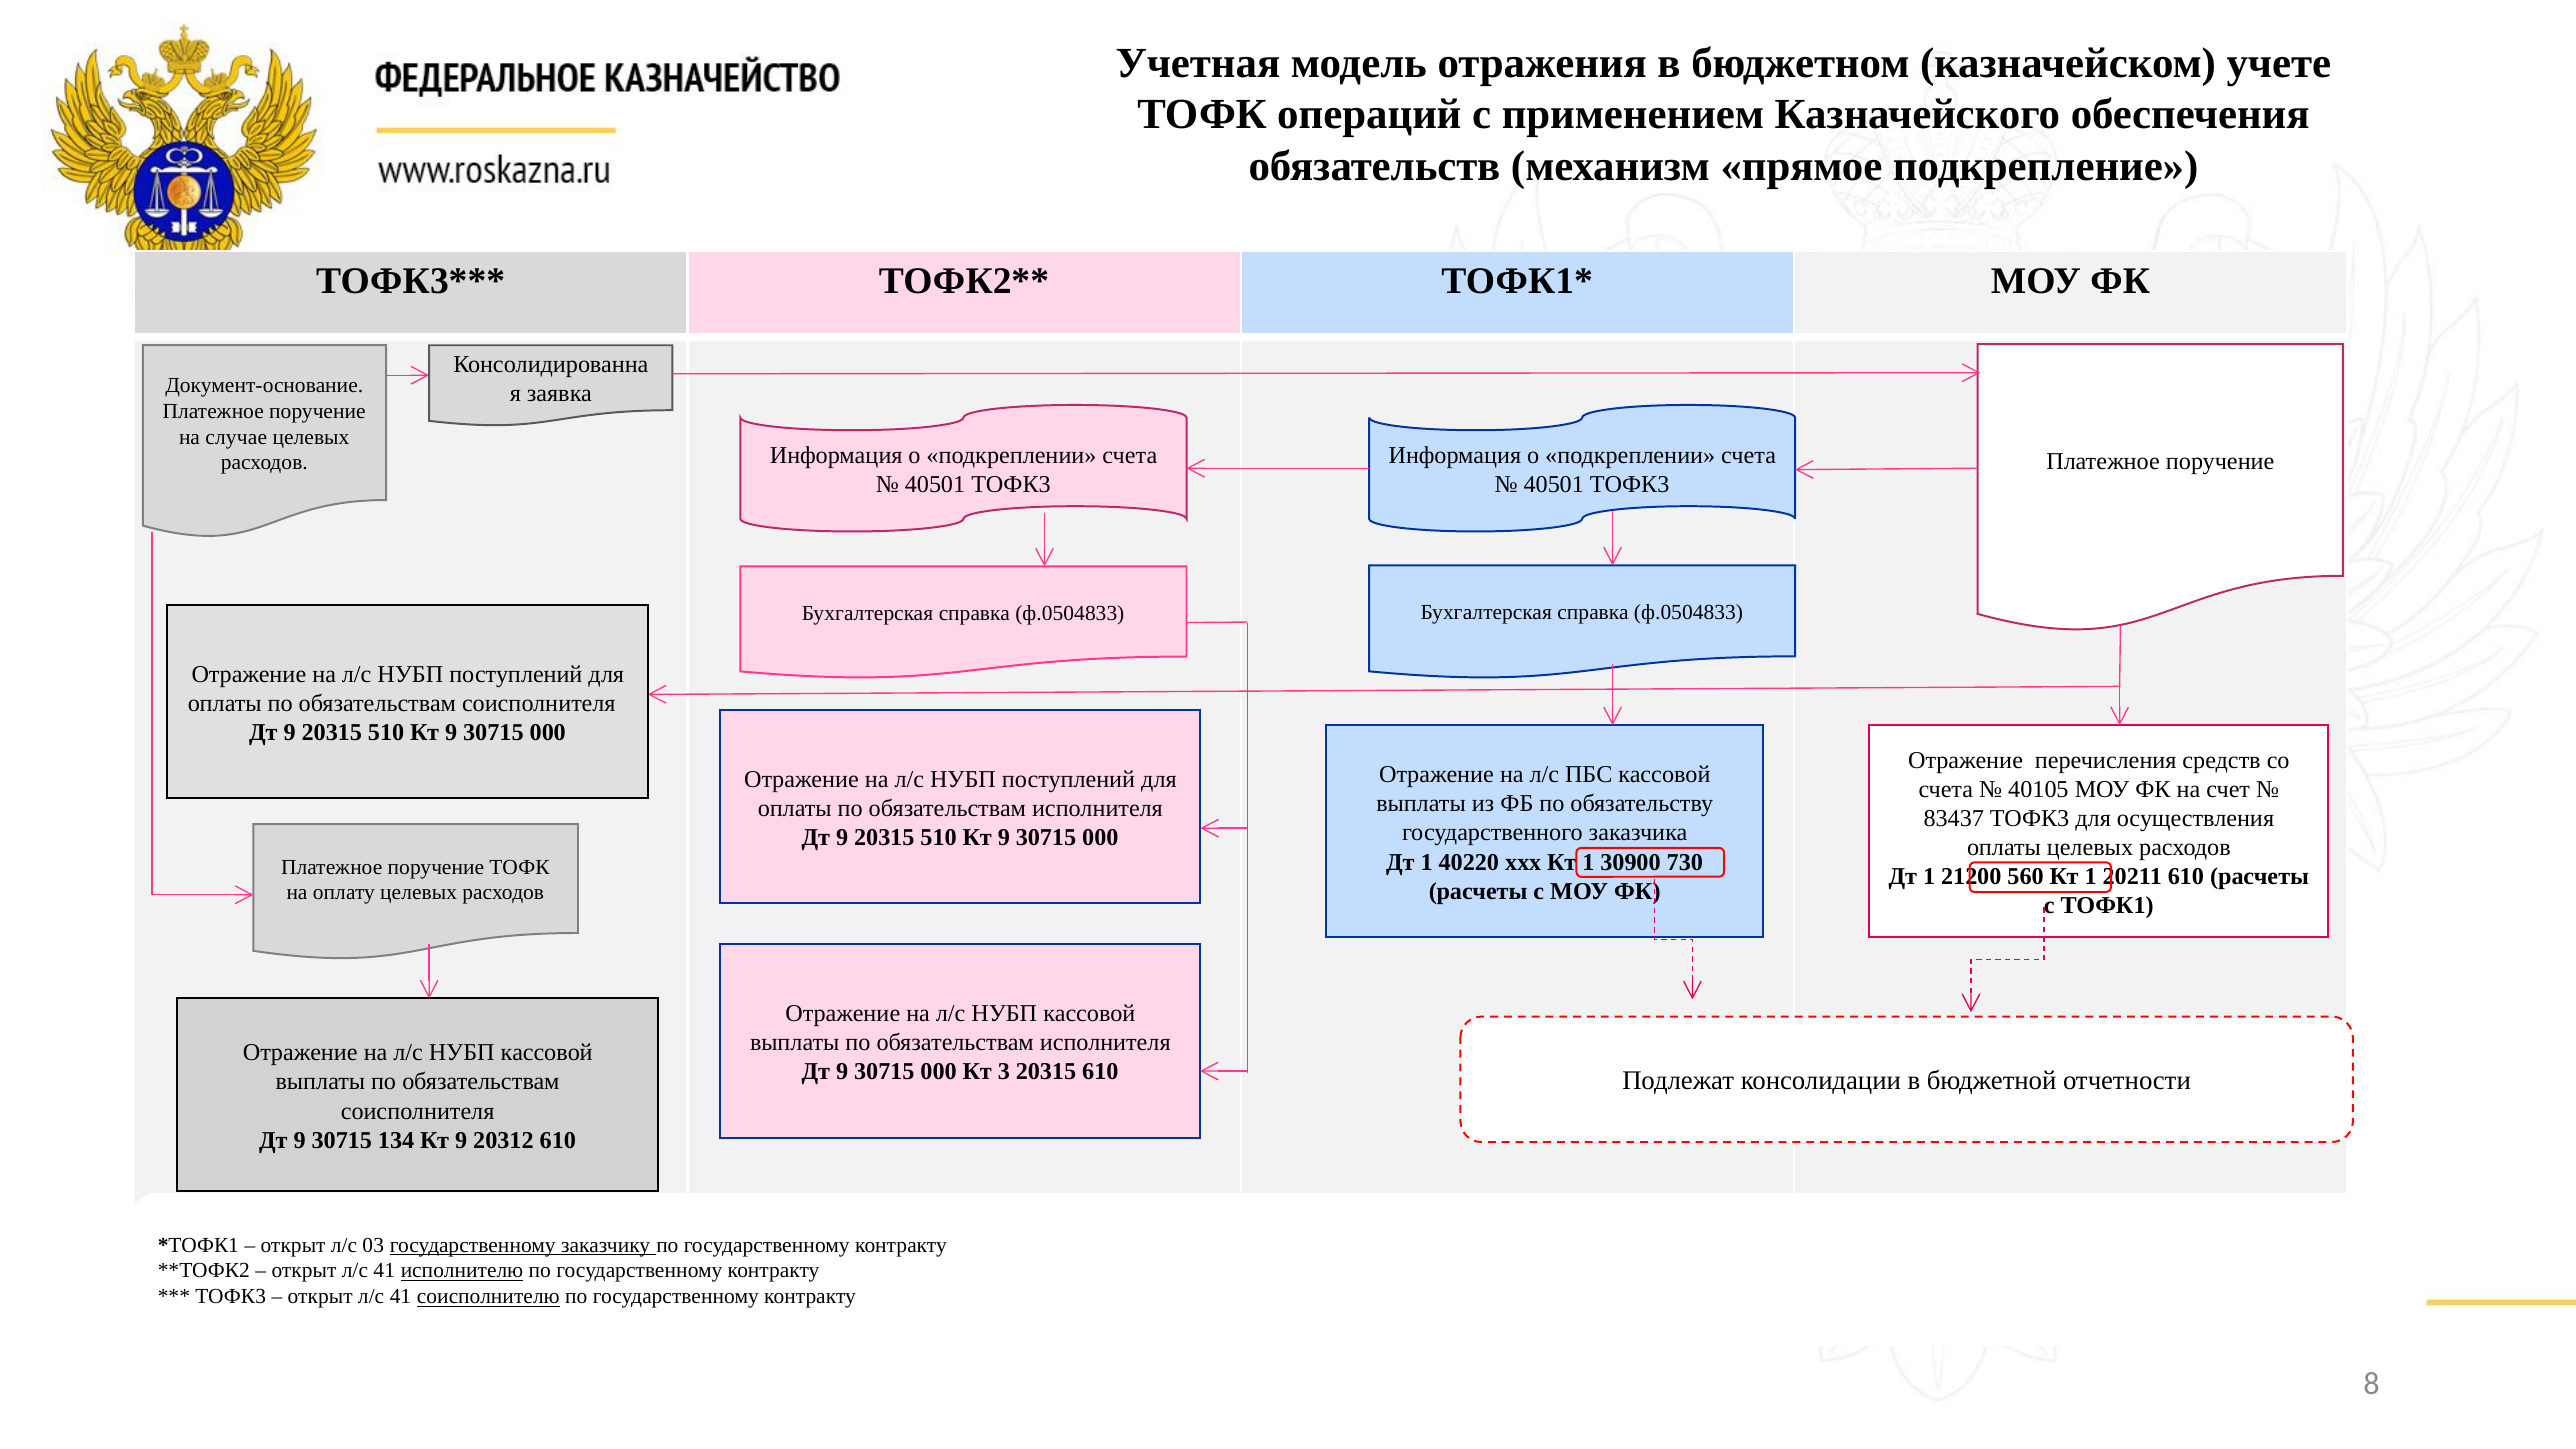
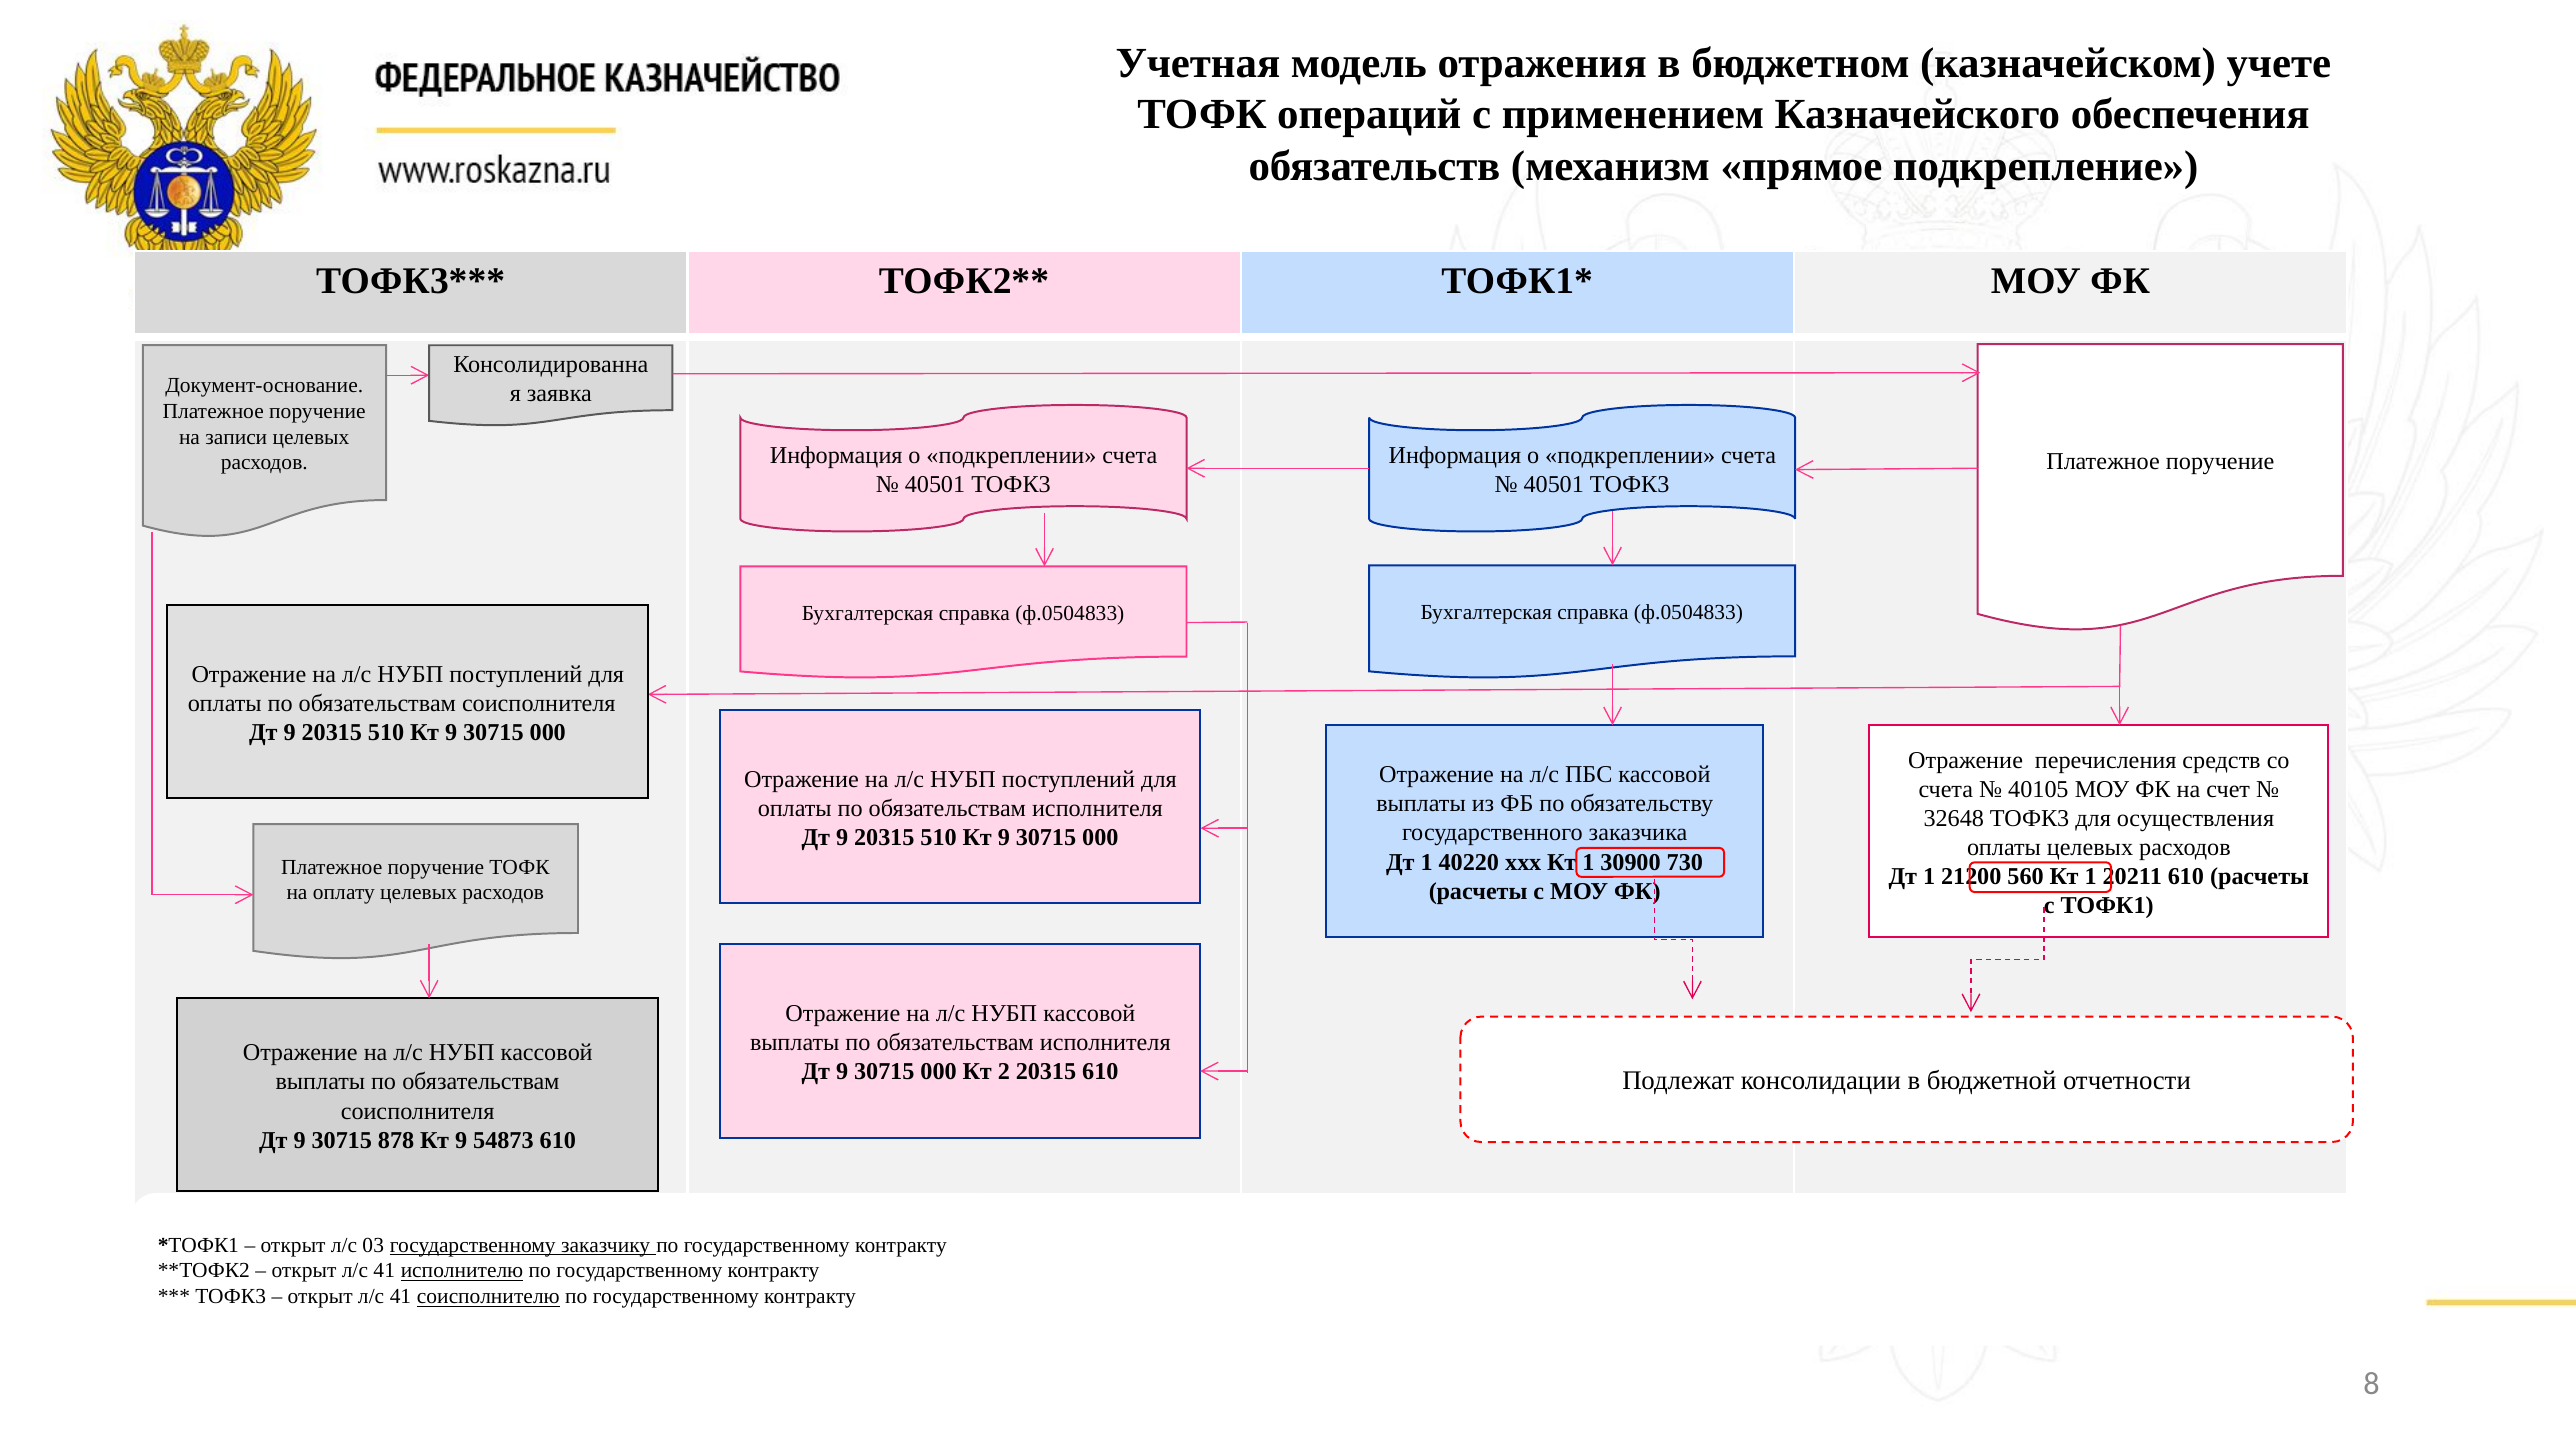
случае: случае -> записи (236, 437)
83437: 83437 -> 32648 (1954, 818)
3: 3 -> 2 (1004, 1072)
134: 134 -> 878 (396, 1140)
20312: 20312 -> 54873 (503, 1140)
